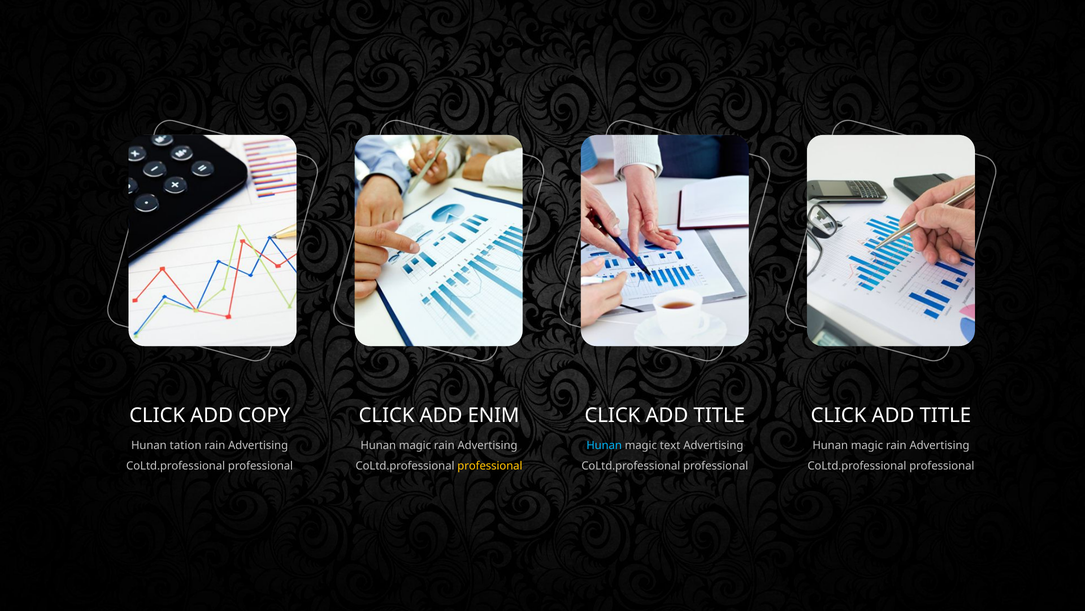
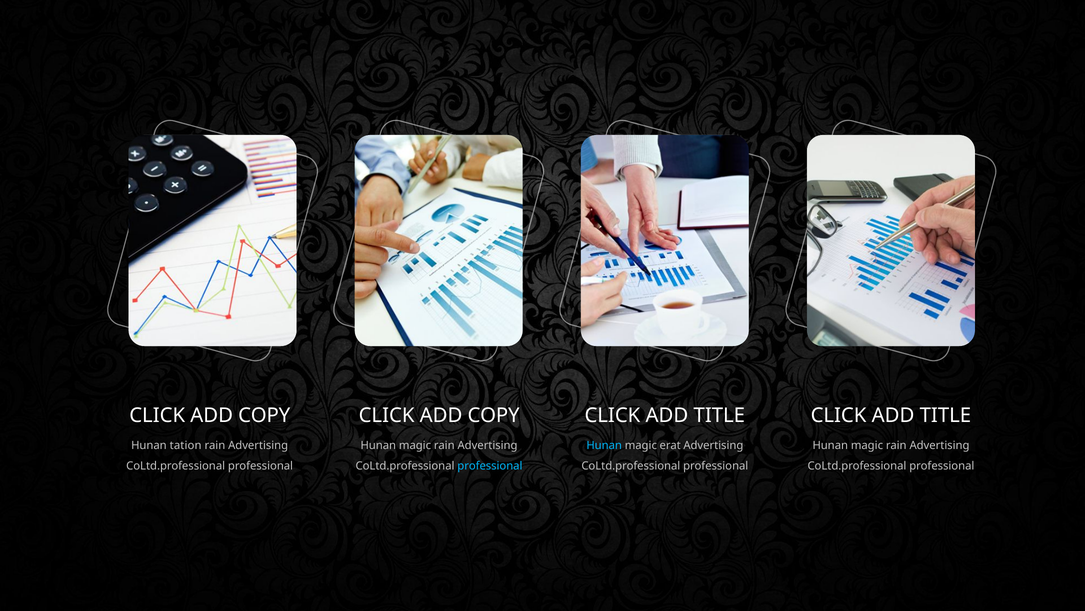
ENIM: ENIM -> COPY (494, 415)
text: text -> erat (670, 445)
professional colour: yellow -> light blue (490, 466)
